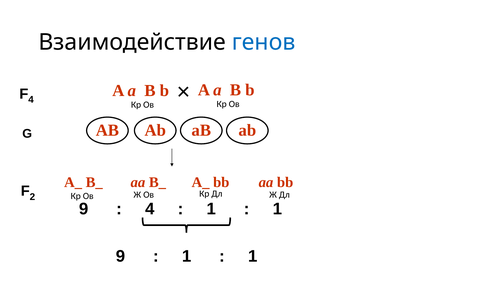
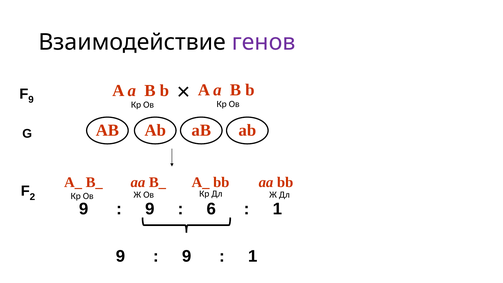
генов colour: blue -> purple (264, 42)
4: 4 -> 9 (31, 100)
4: 4 -> 9 (150, 209)
1: 1 -> 6 (211, 209)
1: 1 -> 9 (187, 256)
